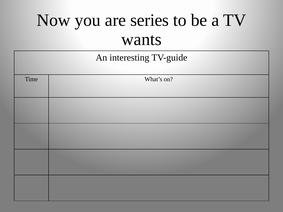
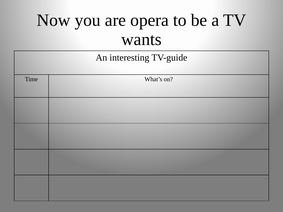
series: series -> opera (150, 20)
